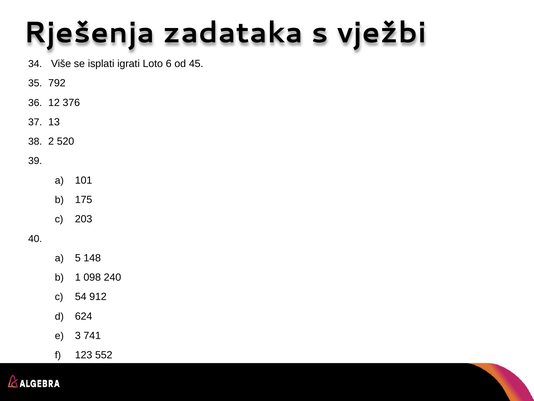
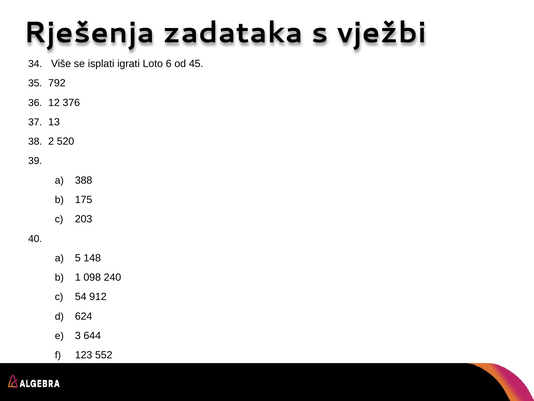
101: 101 -> 388 (84, 180)
741: 741 -> 644 (92, 335)
